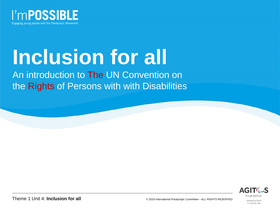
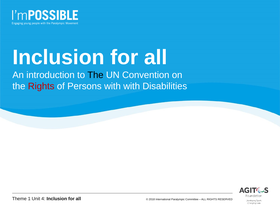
The colour: red -> black (95, 75)
